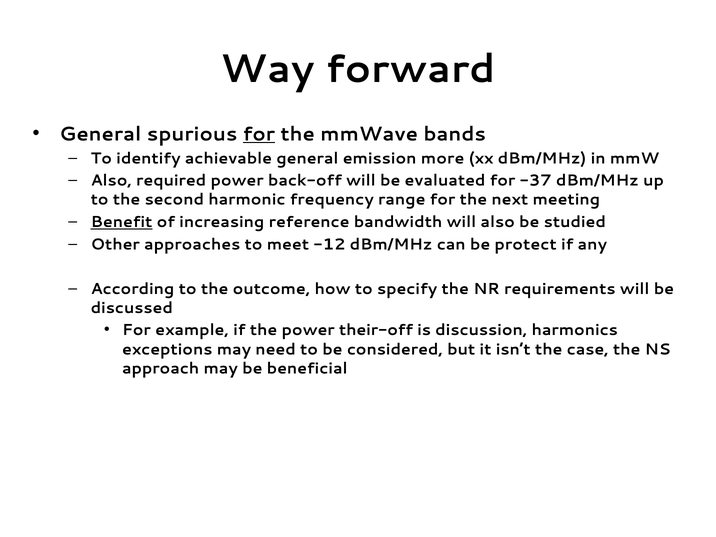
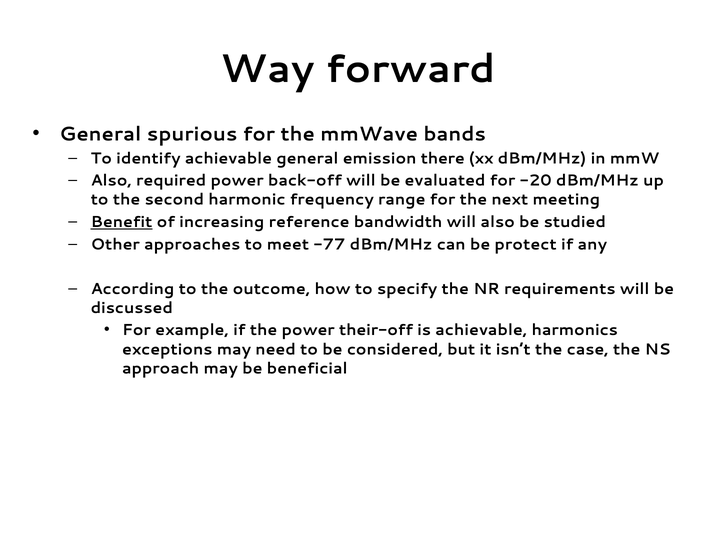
for underline: present -> none (259, 134)
more: more -> there (443, 158)
-37: -37 -> -20 (536, 181)
-12: -12 -> -77 (329, 244)
is discussion: discussion -> achievable (481, 330)
